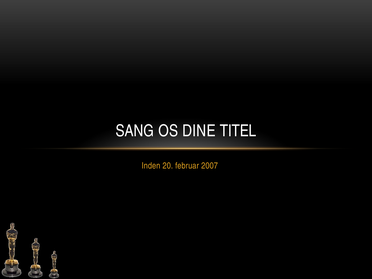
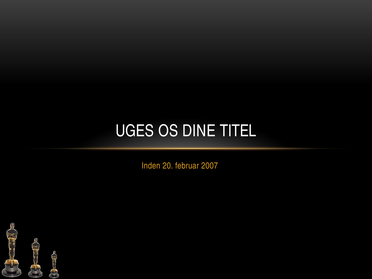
SANG: SANG -> UGES (135, 131)
